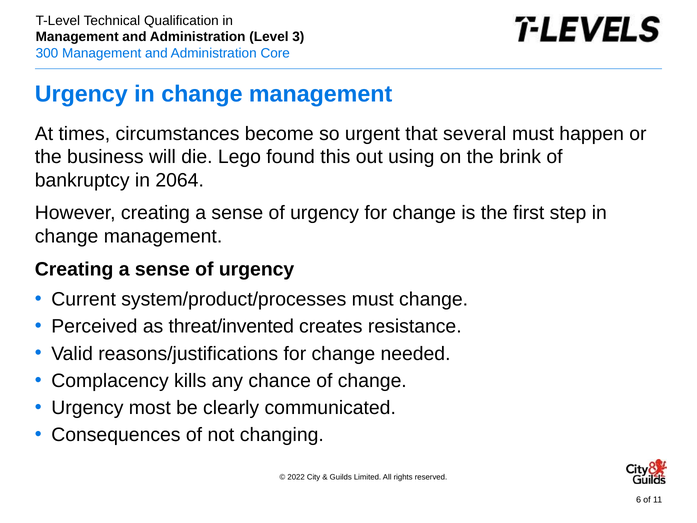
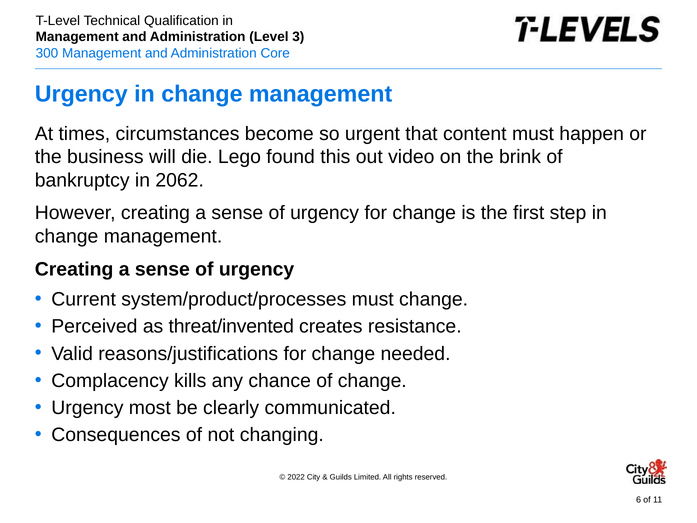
several: several -> content (475, 134)
using: using -> video (411, 157)
2064: 2064 -> 2062 (180, 180)
